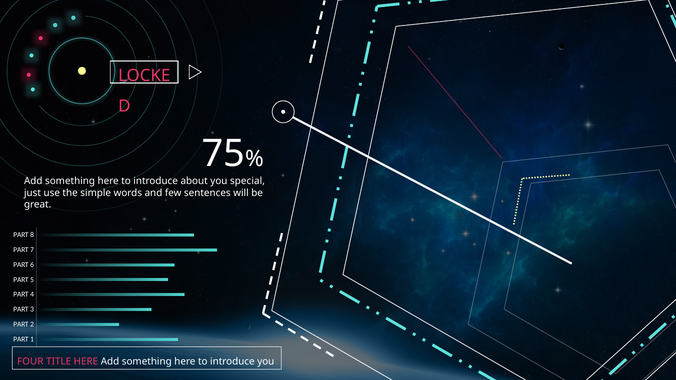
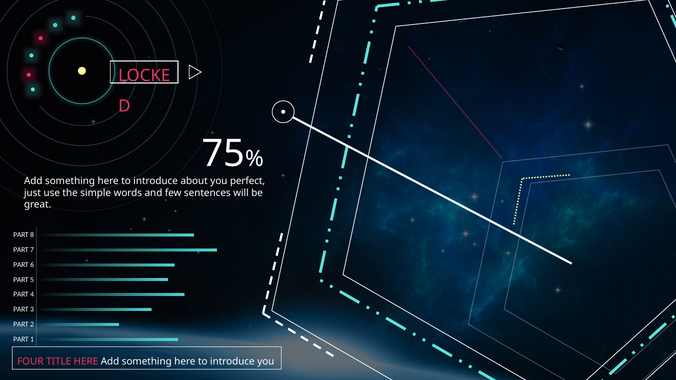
special: special -> perfect (248, 181)
